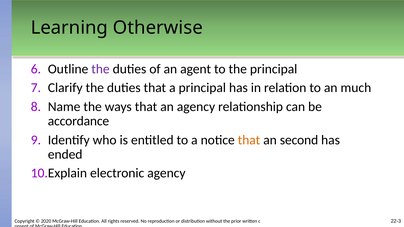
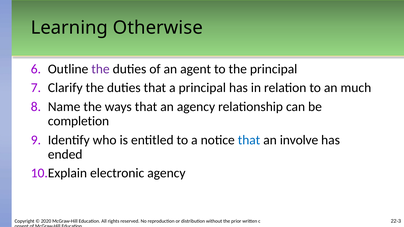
accordance: accordance -> completion (78, 121)
that colour: orange -> blue (249, 140)
second: second -> involve (299, 140)
